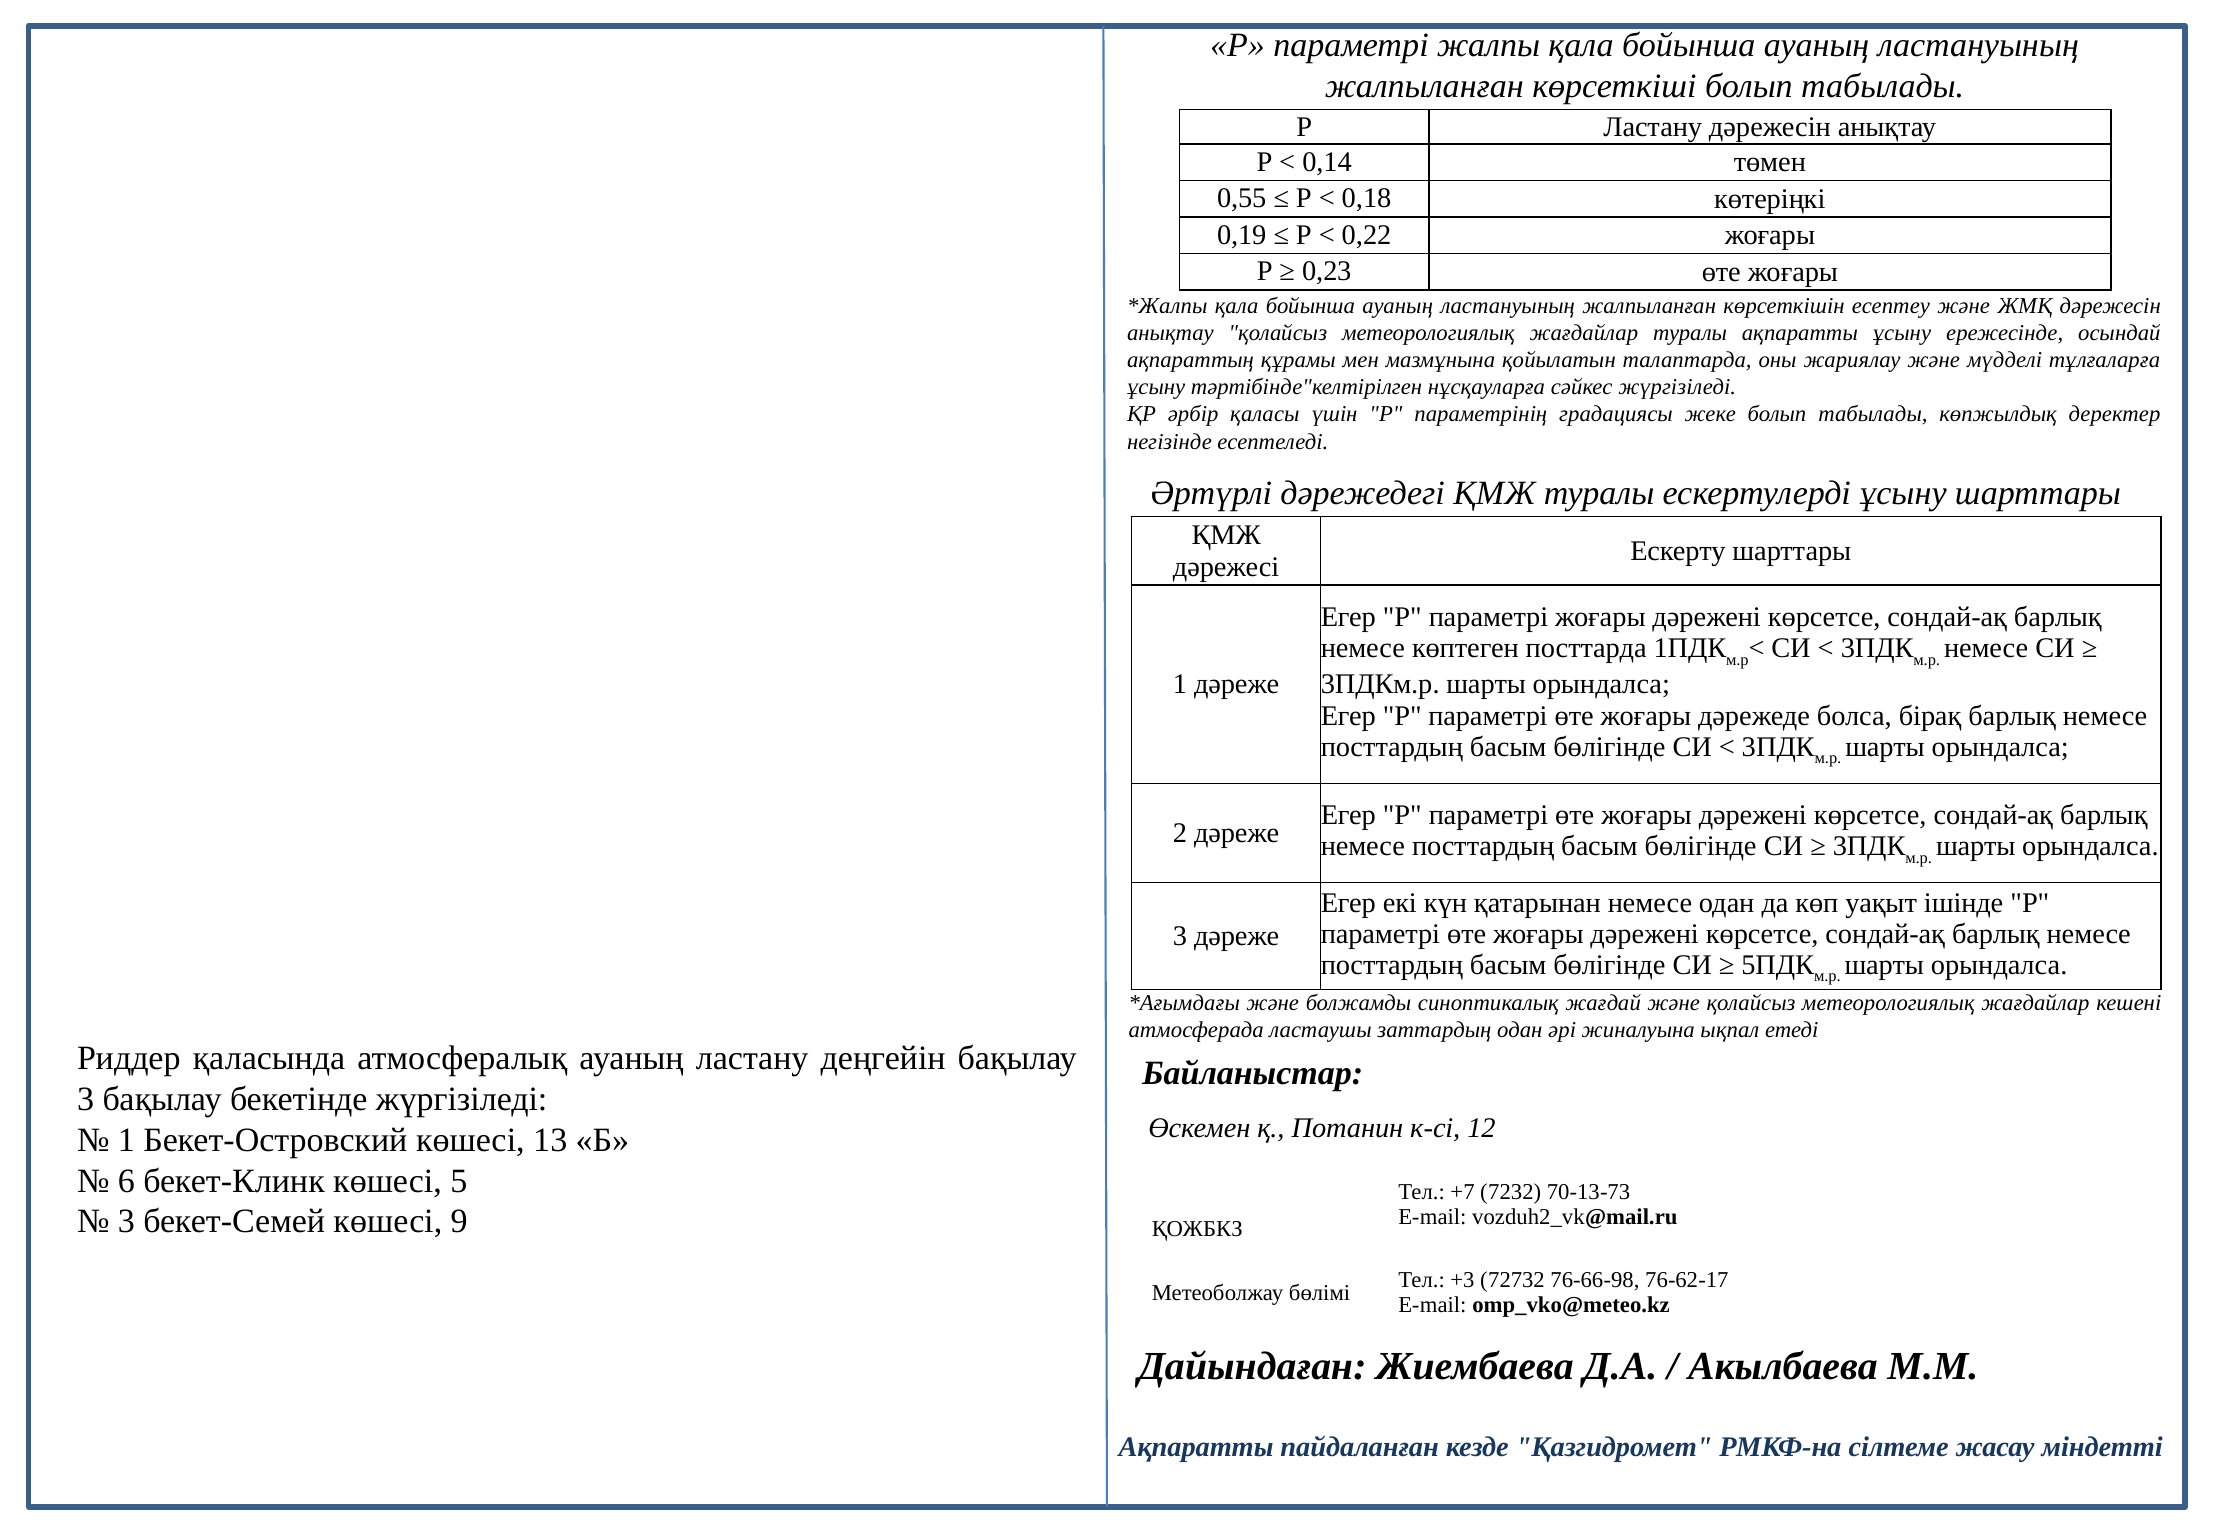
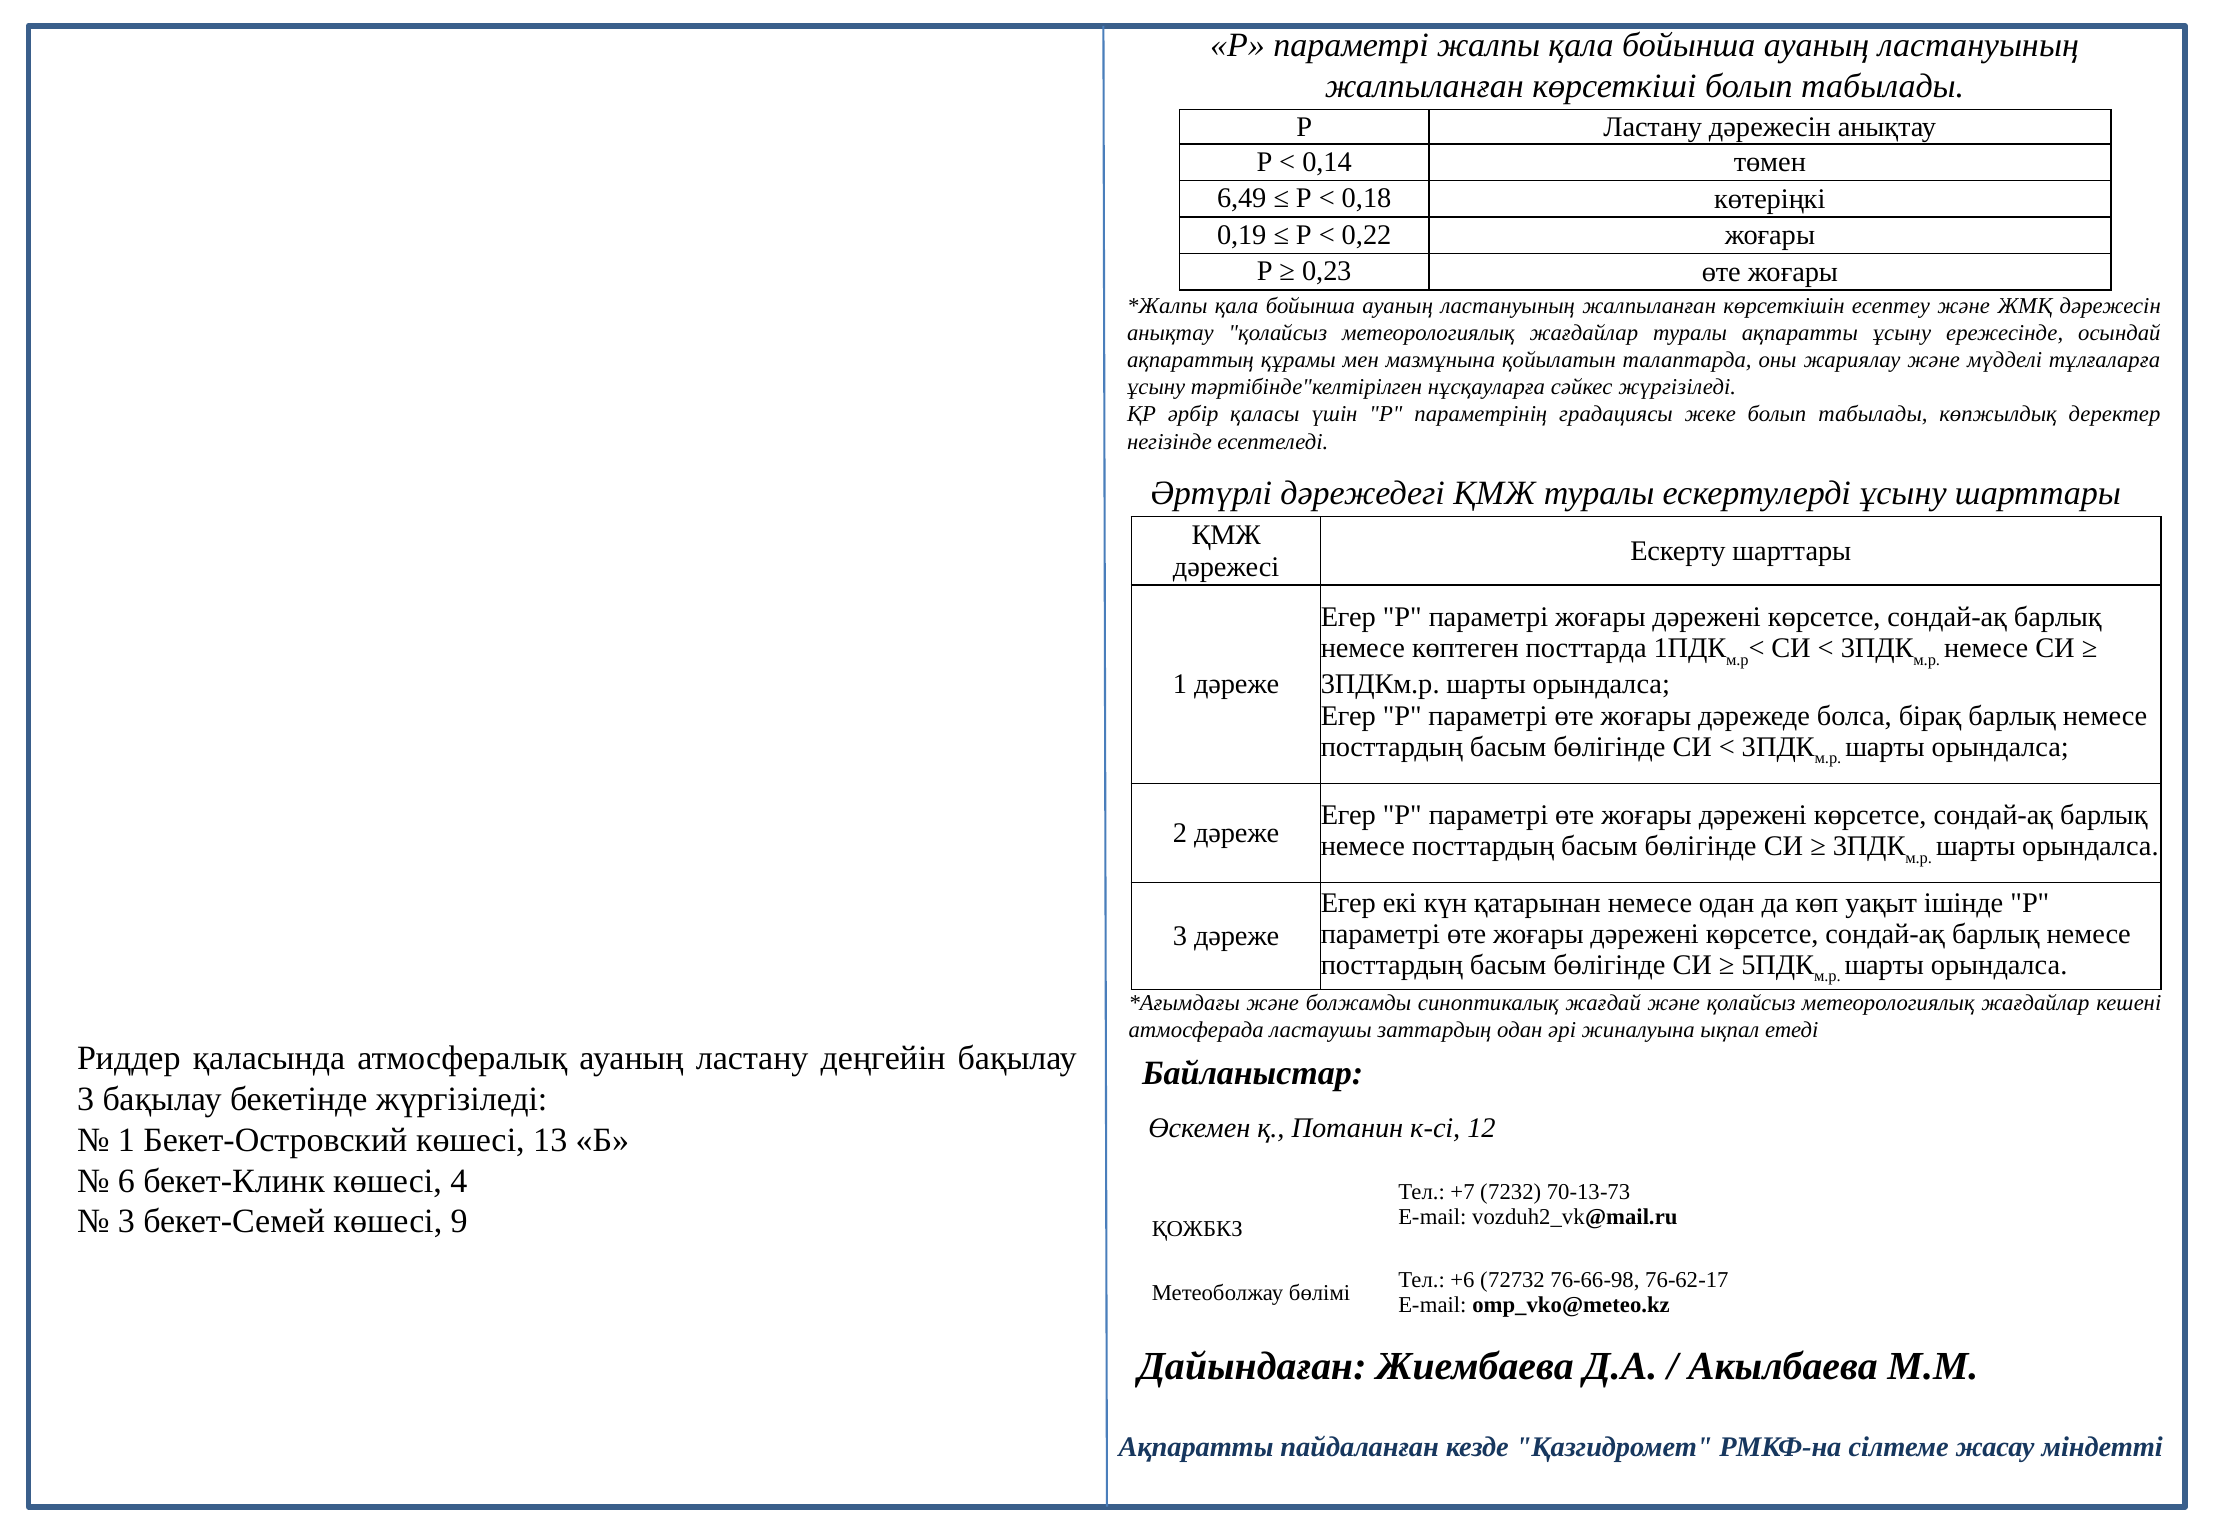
0,55: 0,55 -> 6,49 (1242, 198)
5: 5 -> 4 (459, 1181)
+3: +3 -> +6 (1462, 1280)
